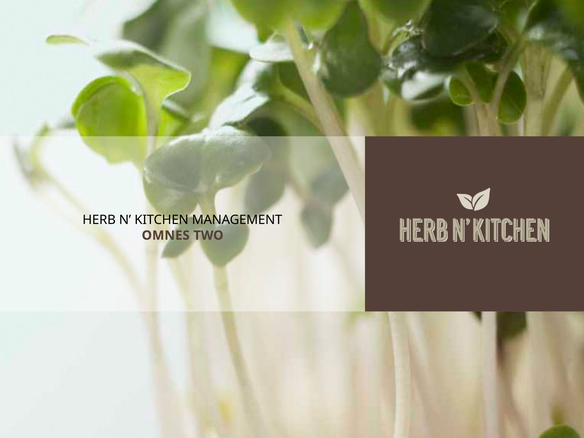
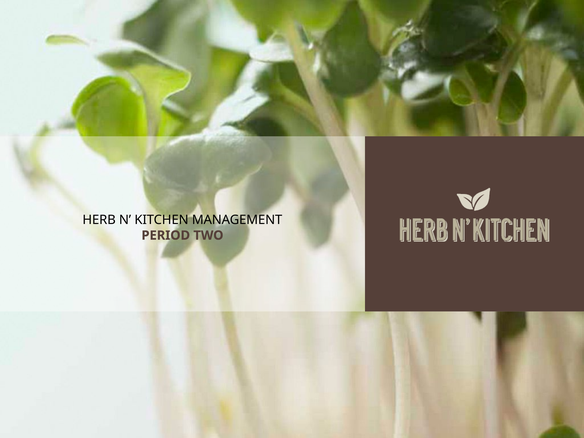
OMNES: OMNES -> PERIOD (166, 235)
